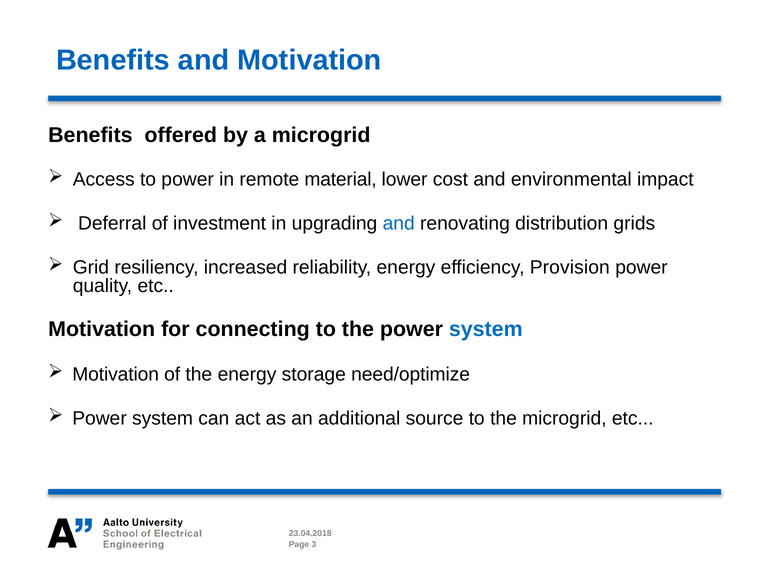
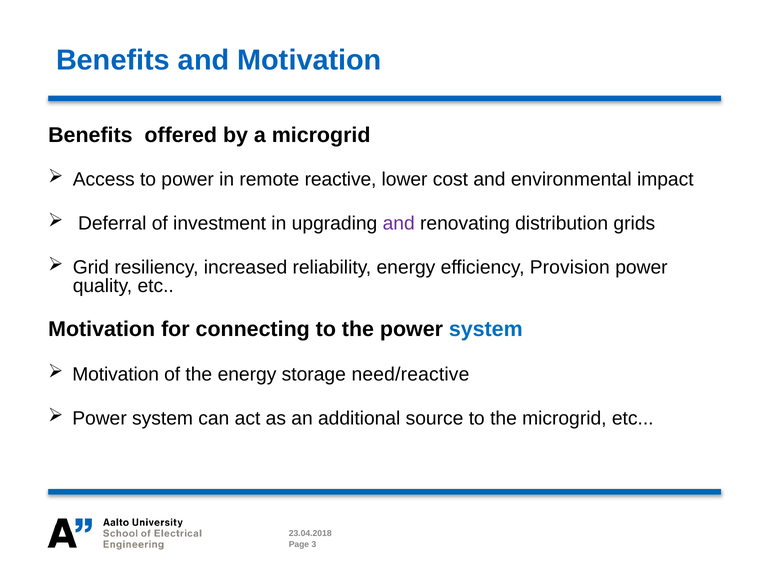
material: material -> reactive (341, 180)
and colour: blue -> purple (399, 224)
need/optimize: need/optimize -> need/reactive (410, 375)
